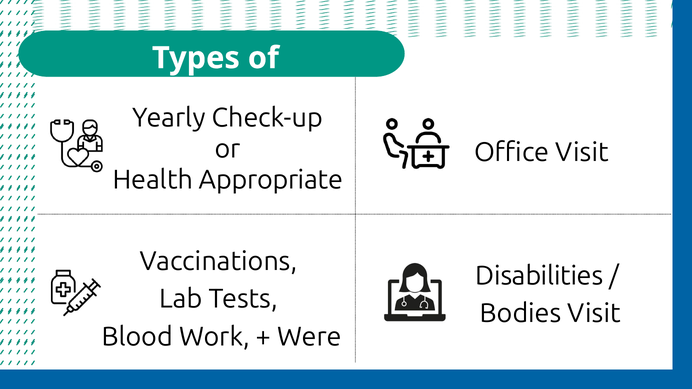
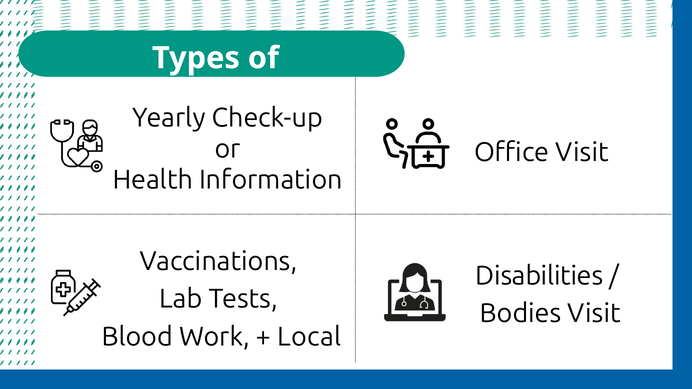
Appropriate: Appropriate -> Information (271, 180)
Were: Were -> Local (309, 337)
